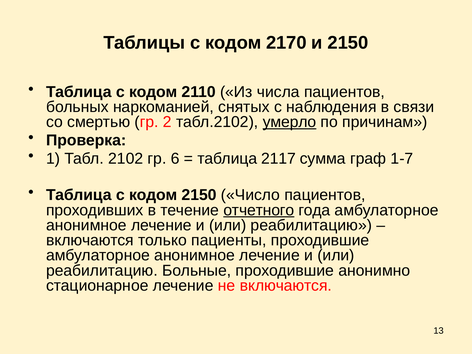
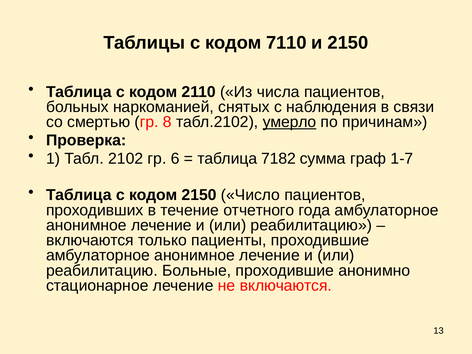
2170: 2170 -> 7110 (286, 43)
2: 2 -> 8 (167, 122)
2117: 2117 -> 7182 (279, 159)
отчетного underline: present -> none (259, 210)
